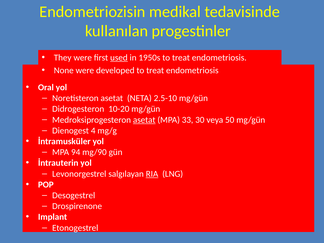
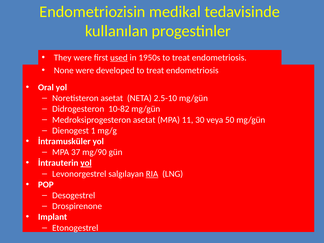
10-20: 10-20 -> 10-82 (119, 109)
asetat underline: present -> none (144, 120)
33: 33 -> 11 (188, 120)
4: 4 -> 1 (93, 131)
94: 94 -> 37 (76, 152)
yol underline: none -> present (86, 163)
